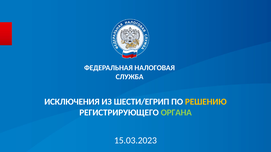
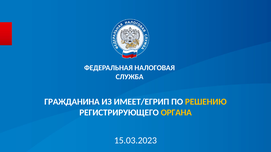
ИСКЛЮЧЕНИЯ: ИСКЛЮЧЕНИЯ -> ГРАЖДАНИНА (72, 102)
ШЕСТИ/ЕГРИП: ШЕСТИ/ЕГРИП -> ИМЕЕТ/ЕГРИП (142, 102)
ОРГАНА colour: light green -> yellow (176, 113)
